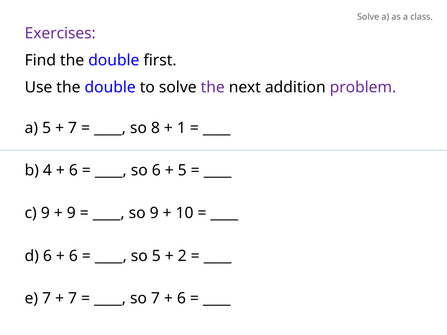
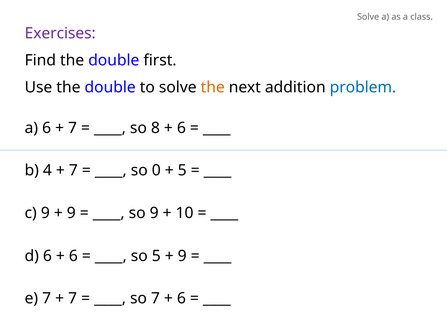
the colour: purple -> orange (213, 88)
problem colour: purple -> blue (363, 88)
a 5: 5 -> 6 (47, 128)
1: 1 -> 6 (181, 128)
6: 6 -> 7 (73, 171)
so 6: 6 -> 0 (156, 171)
2: 2 -> 9 (182, 256)
